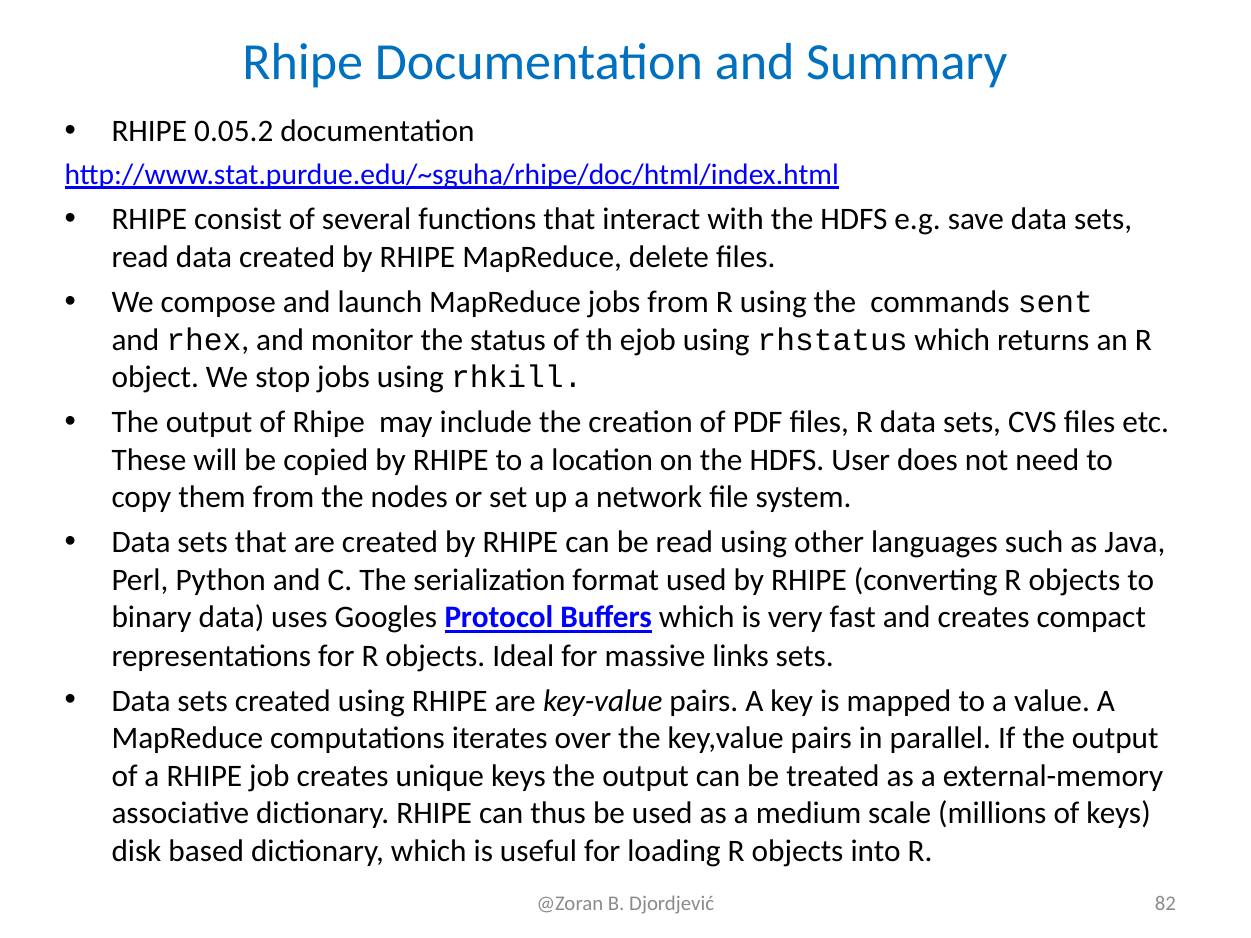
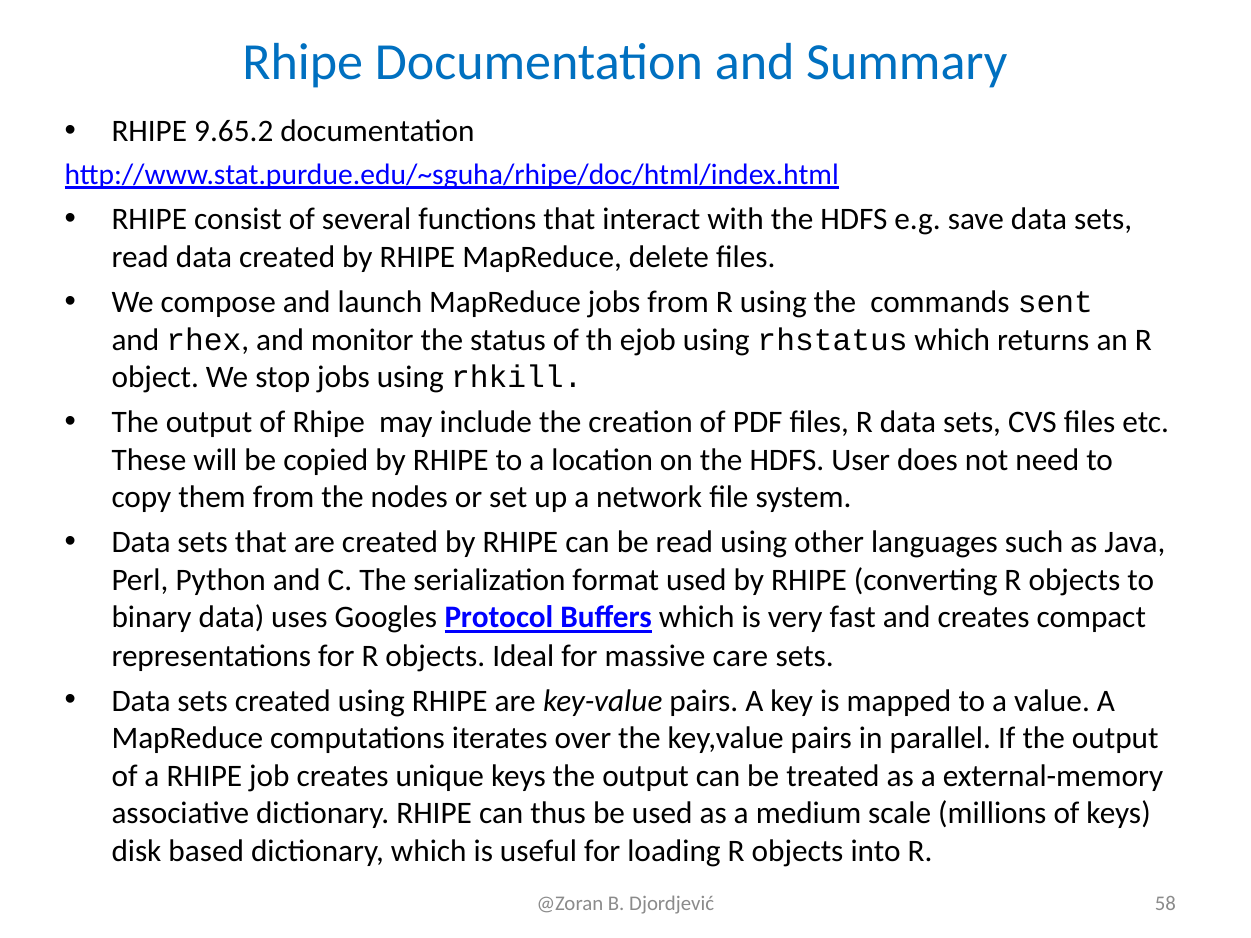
0.05.2: 0.05.2 -> 9.65.2 (234, 131)
links: links -> care (740, 656)
82: 82 -> 58 (1165, 904)
